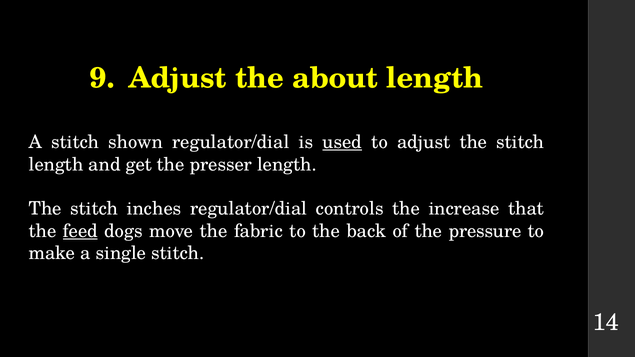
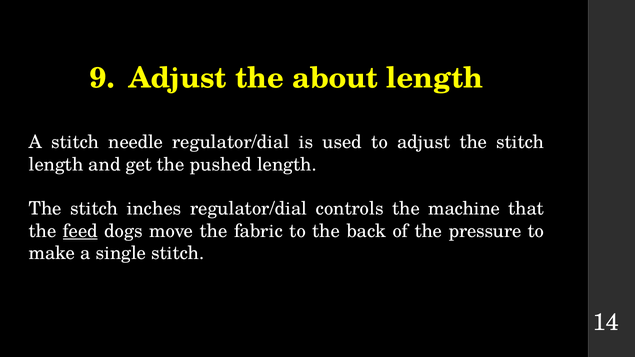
shown: shown -> needle (136, 142)
used underline: present -> none (342, 142)
presser: presser -> pushed (221, 164)
increase: increase -> machine (464, 209)
